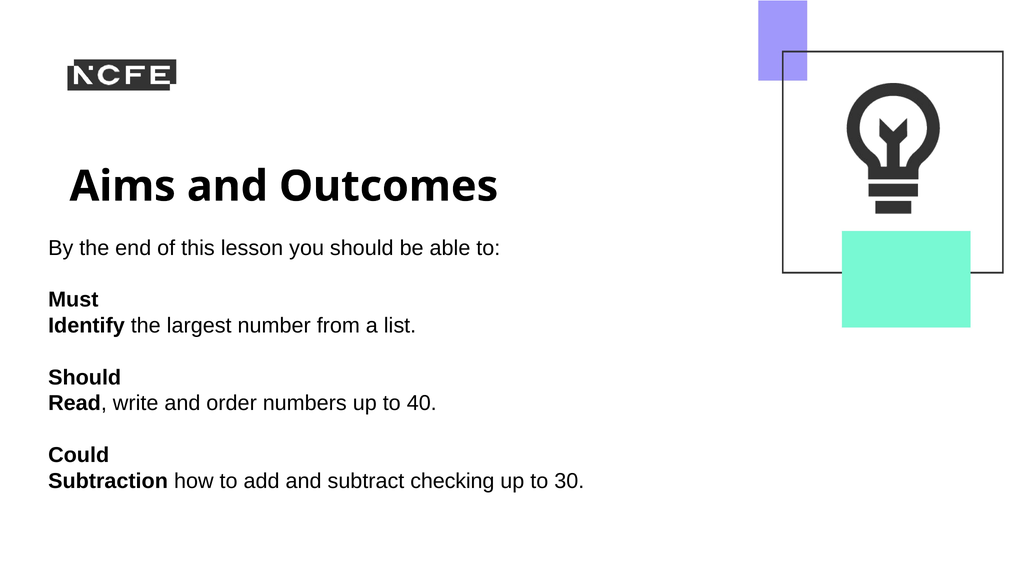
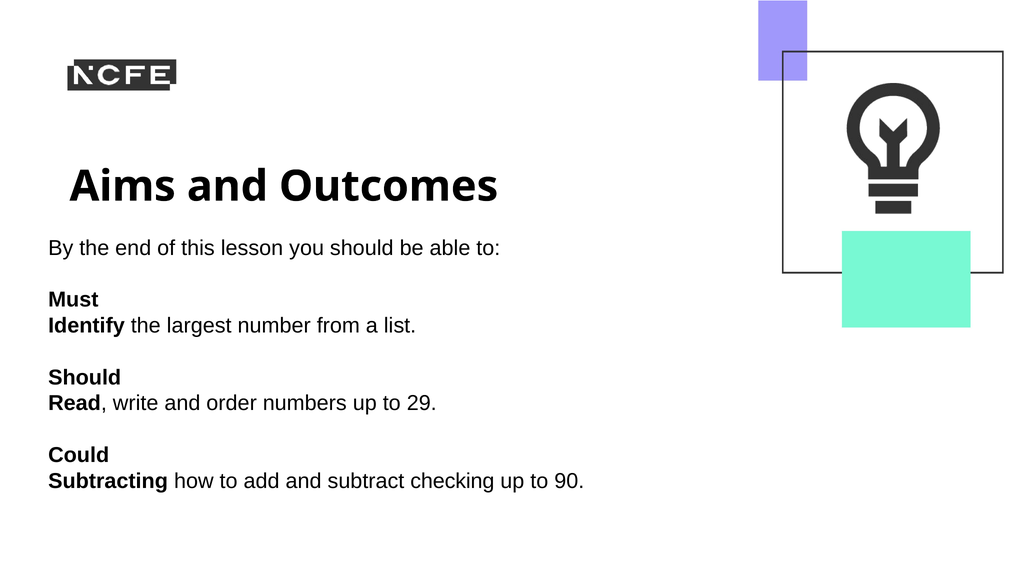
40: 40 -> 29 (422, 403)
Subtraction: Subtraction -> Subtracting (108, 481)
30: 30 -> 90 (569, 481)
